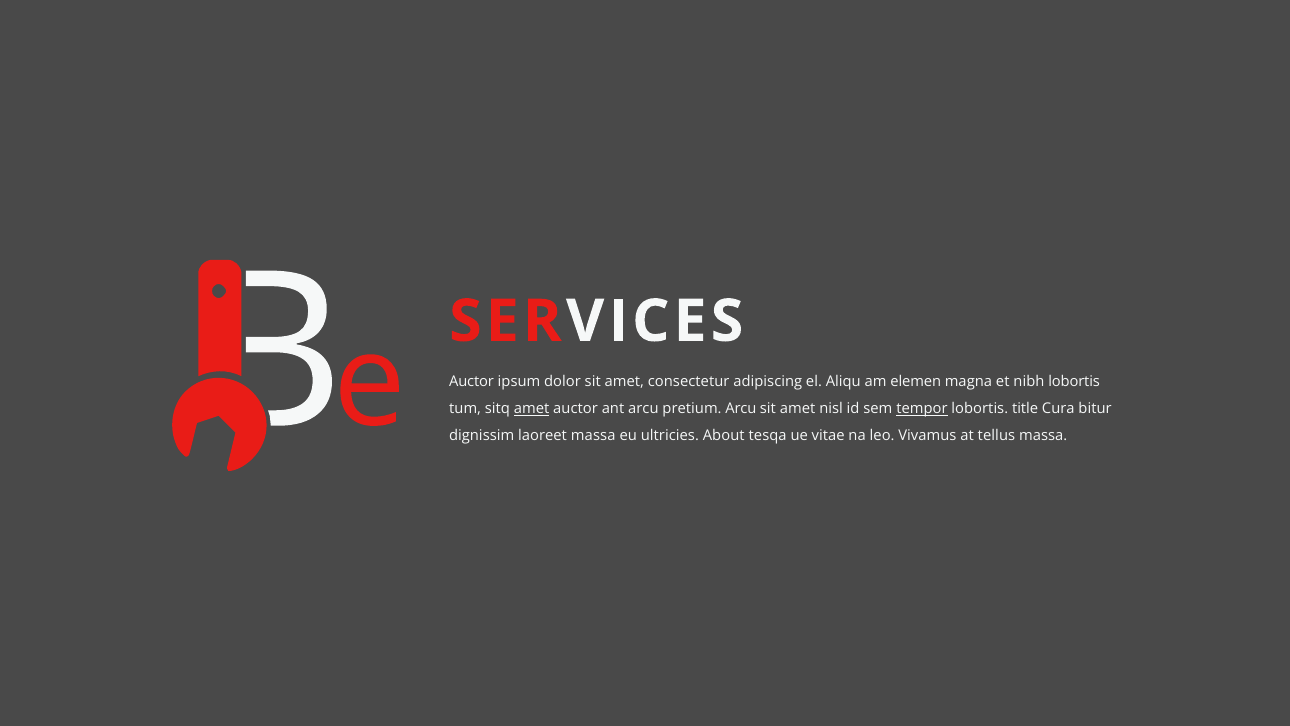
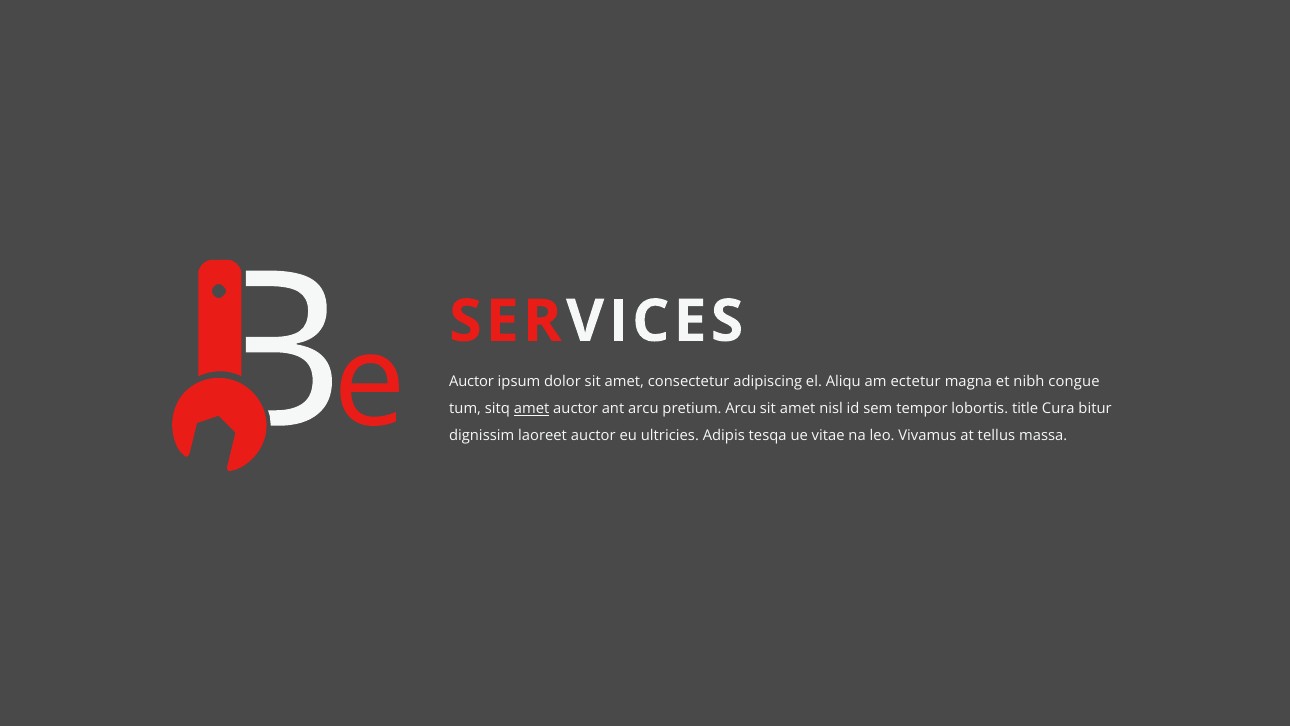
elemen: elemen -> ectetur (916, 382)
nibh lobortis: lobortis -> congue (1074, 382)
tempor underline: present -> none (922, 408)
laoreet massa: massa -> auctor (593, 435)
About: About -> Adipis (724, 435)
